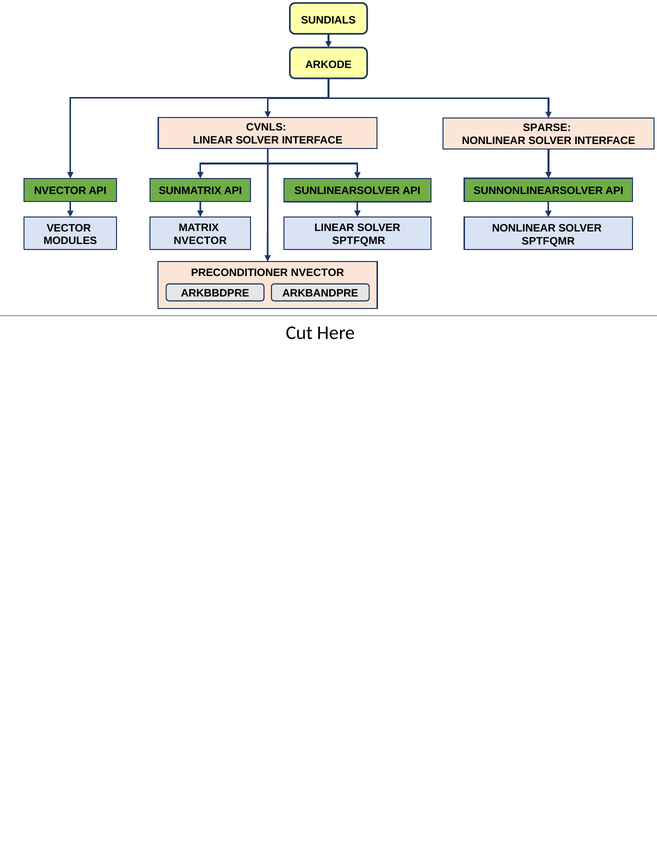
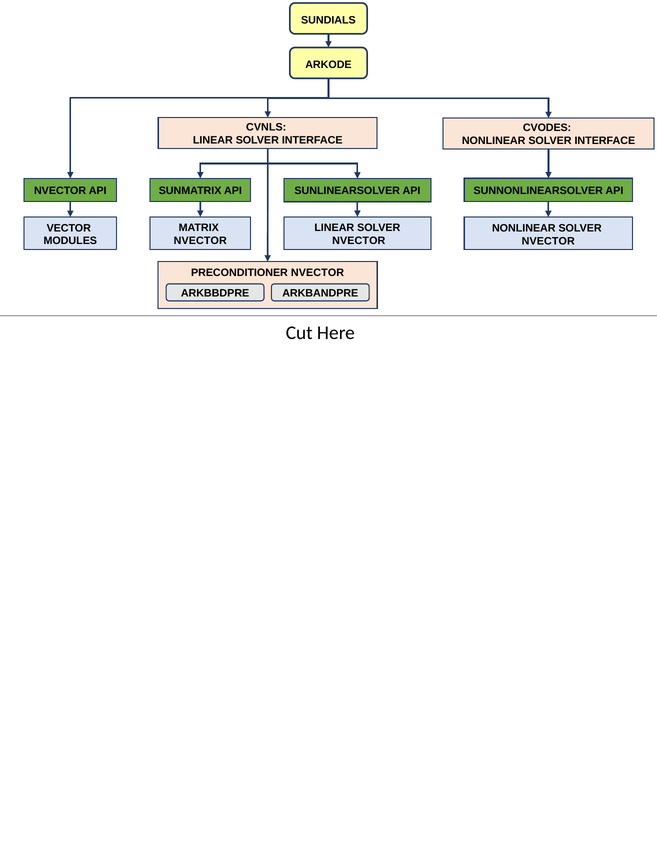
SPARSE: SPARSE -> CVODES (547, 128)
SPTFQMR: SPTFQMR -> NVECTOR (359, 241)
SPTFQMR: SPTFQMR -> NVECTOR (548, 241)
